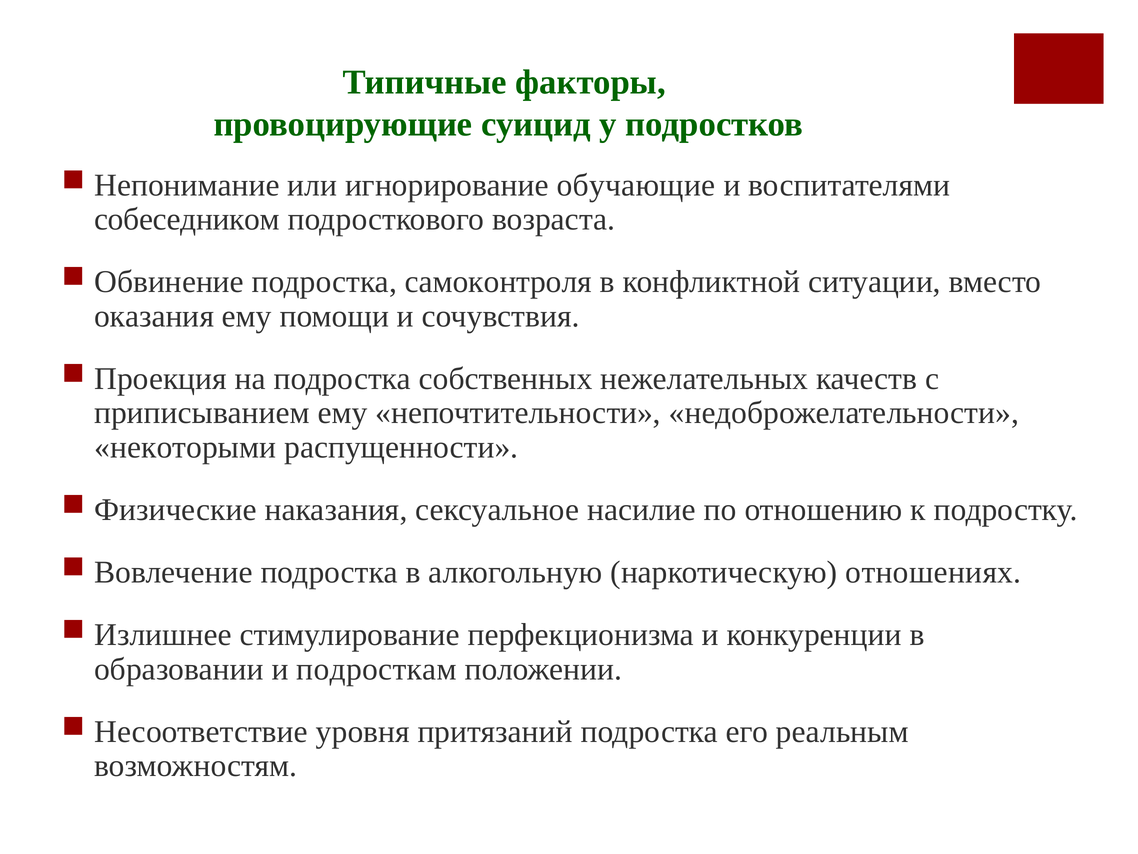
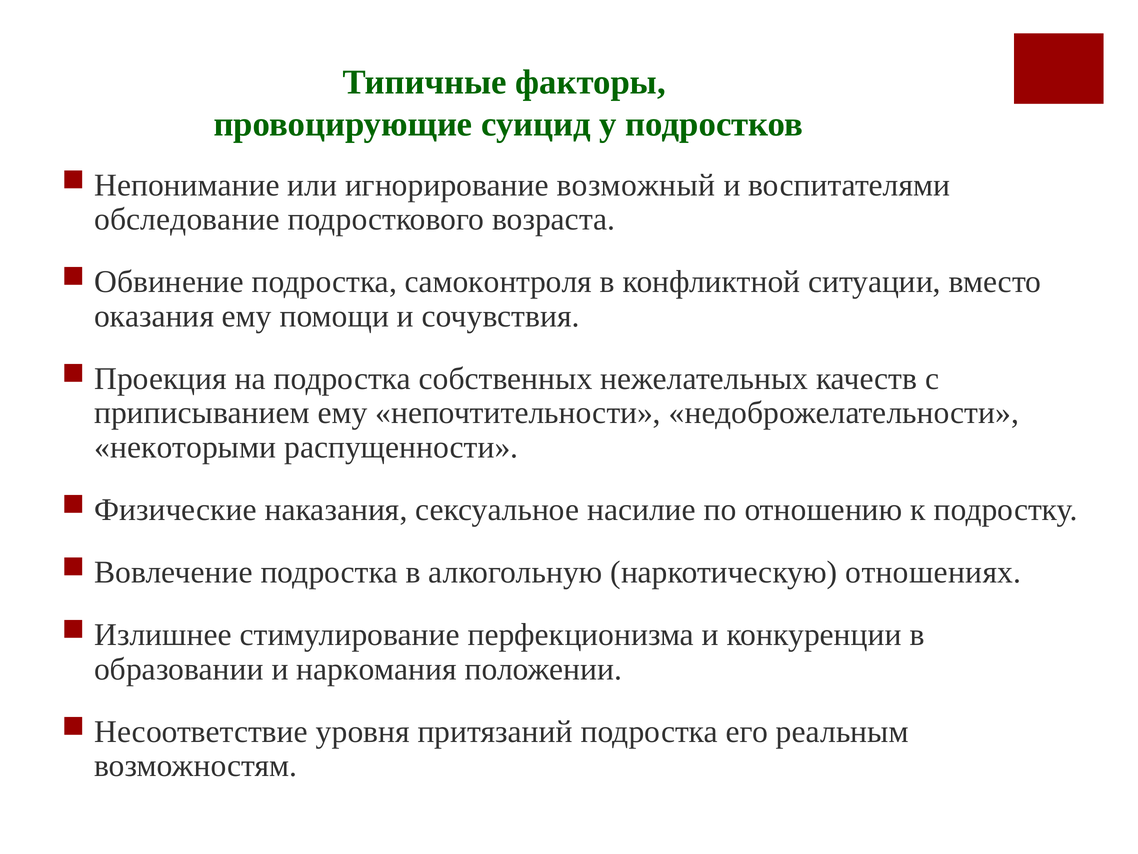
обучающие: обучающие -> возможный (636, 185)
собеседником: собеседником -> обследование (187, 219)
подросткам: подросткам -> наркомания (377, 669)
